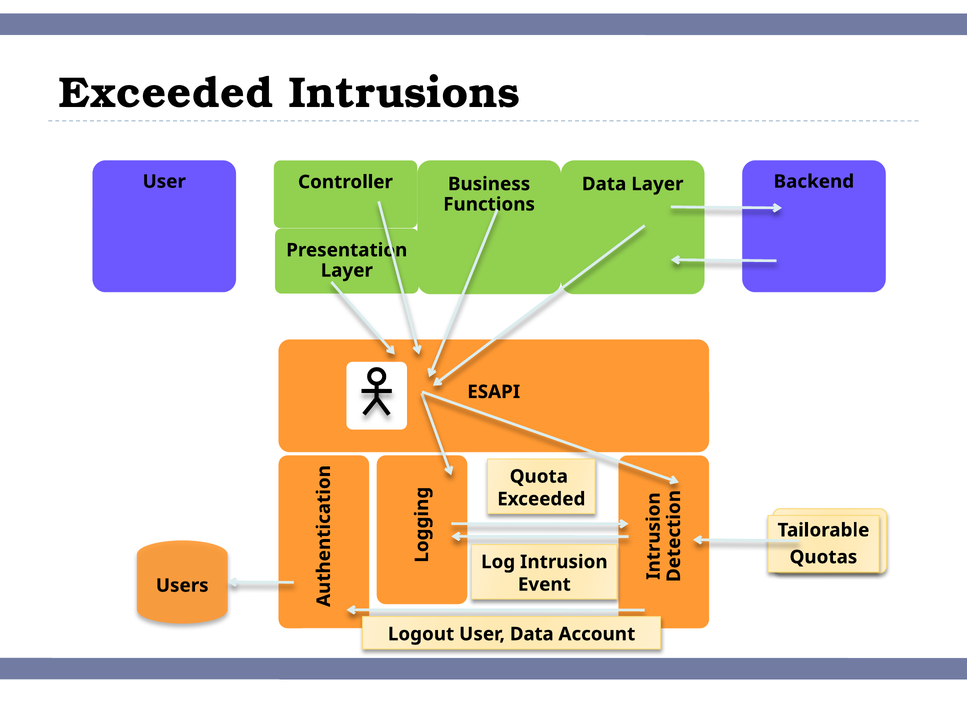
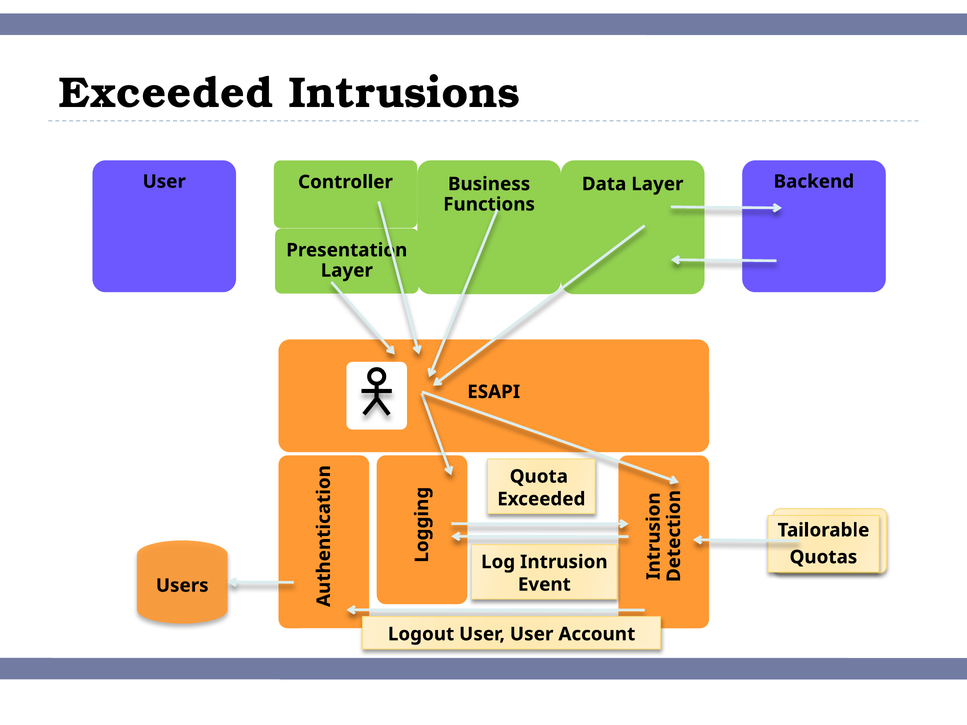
Logout User Data: Data -> User (532, 634)
